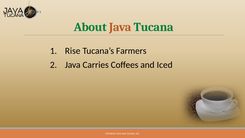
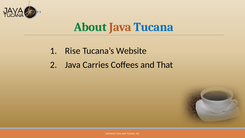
Tucana colour: green -> blue (154, 27)
Farmers: Farmers -> Website (131, 51)
Iced: Iced -> That (165, 65)
